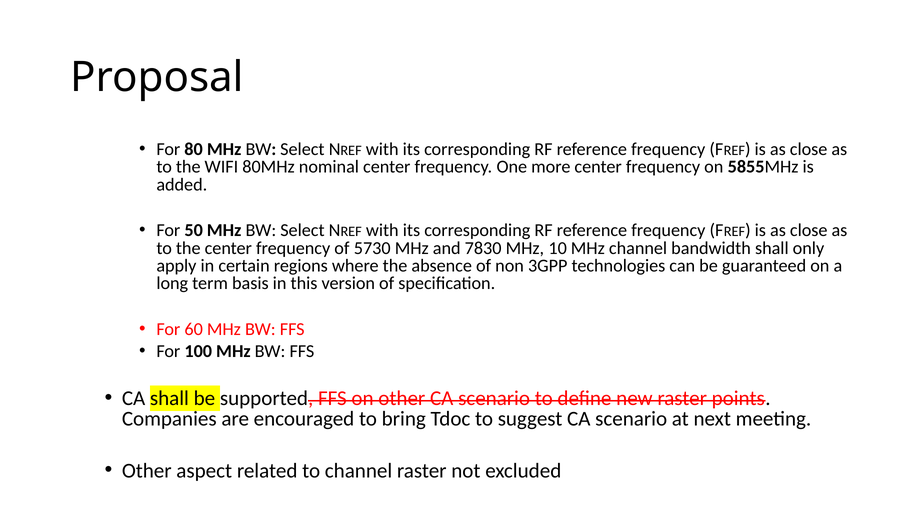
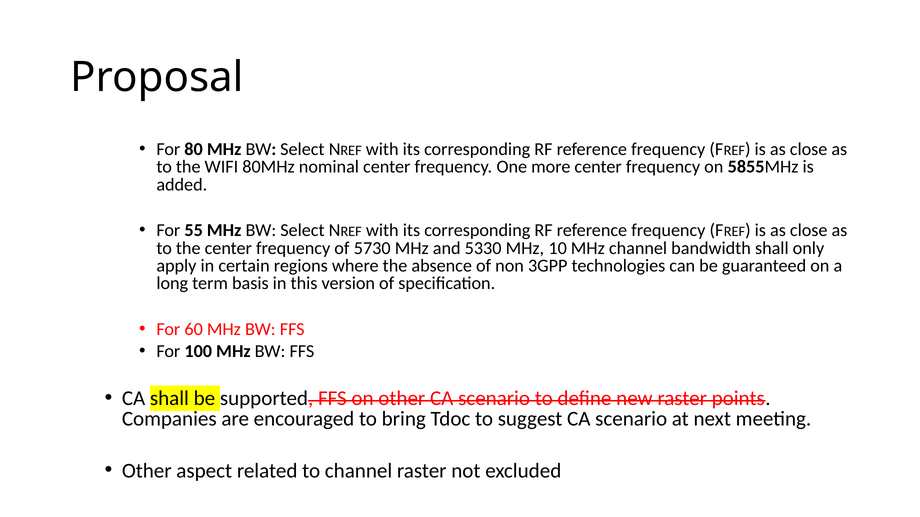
50: 50 -> 55 (194, 231)
7830: 7830 -> 5330 (483, 248)
